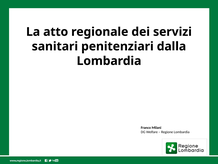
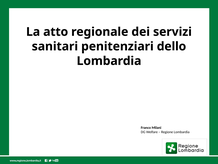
dalla: dalla -> dello (171, 46)
